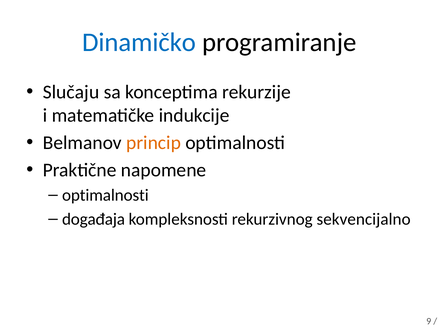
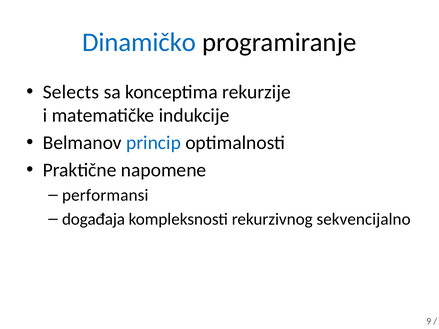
Slučaju: Slučaju -> Selects (71, 92)
princip colour: orange -> blue (154, 143)
optimalnosti: optimalnosti -> performansi (105, 195)
